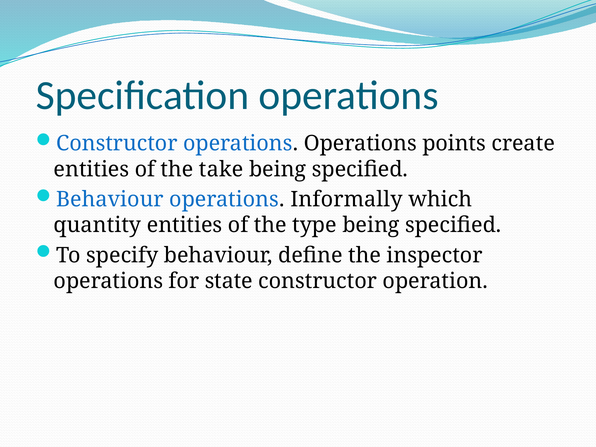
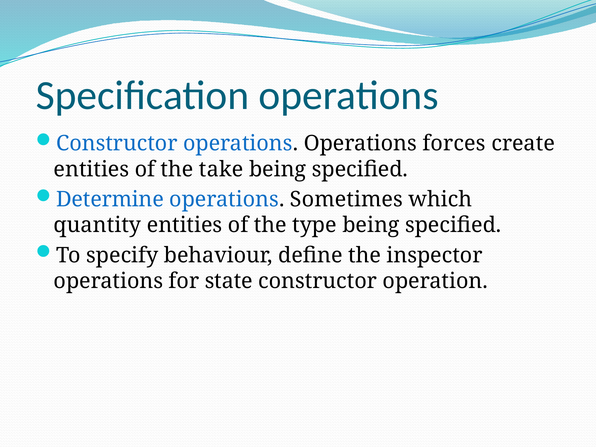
points: points -> forces (454, 143)
Behaviour: Behaviour -> Determine (110, 199)
Informally: Informally -> Sometimes (346, 199)
